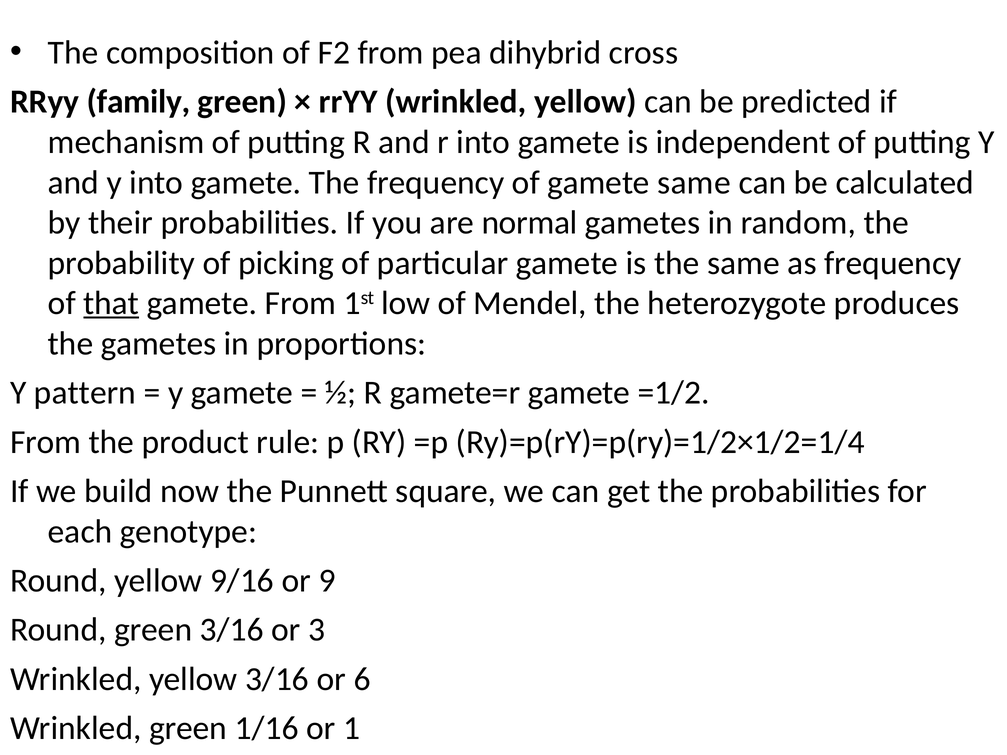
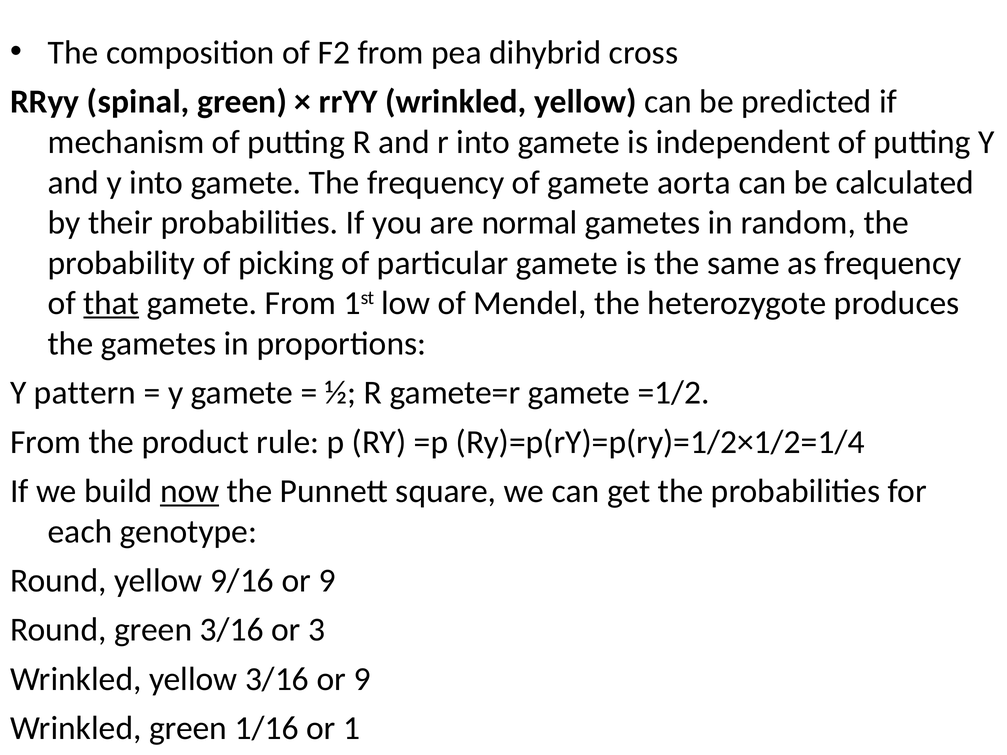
family: family -> spinal (138, 102)
gamete same: same -> aorta (694, 183)
now underline: none -> present (190, 491)
3/16 or 6: 6 -> 9 (362, 679)
